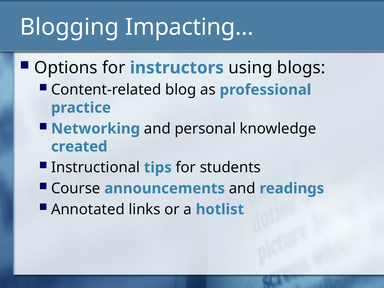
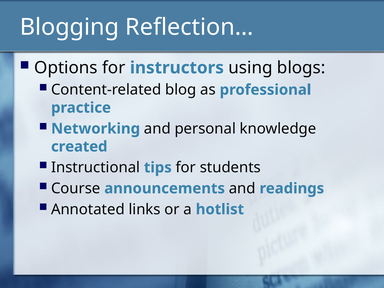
Impacting…: Impacting… -> Reflection… (189, 27)
